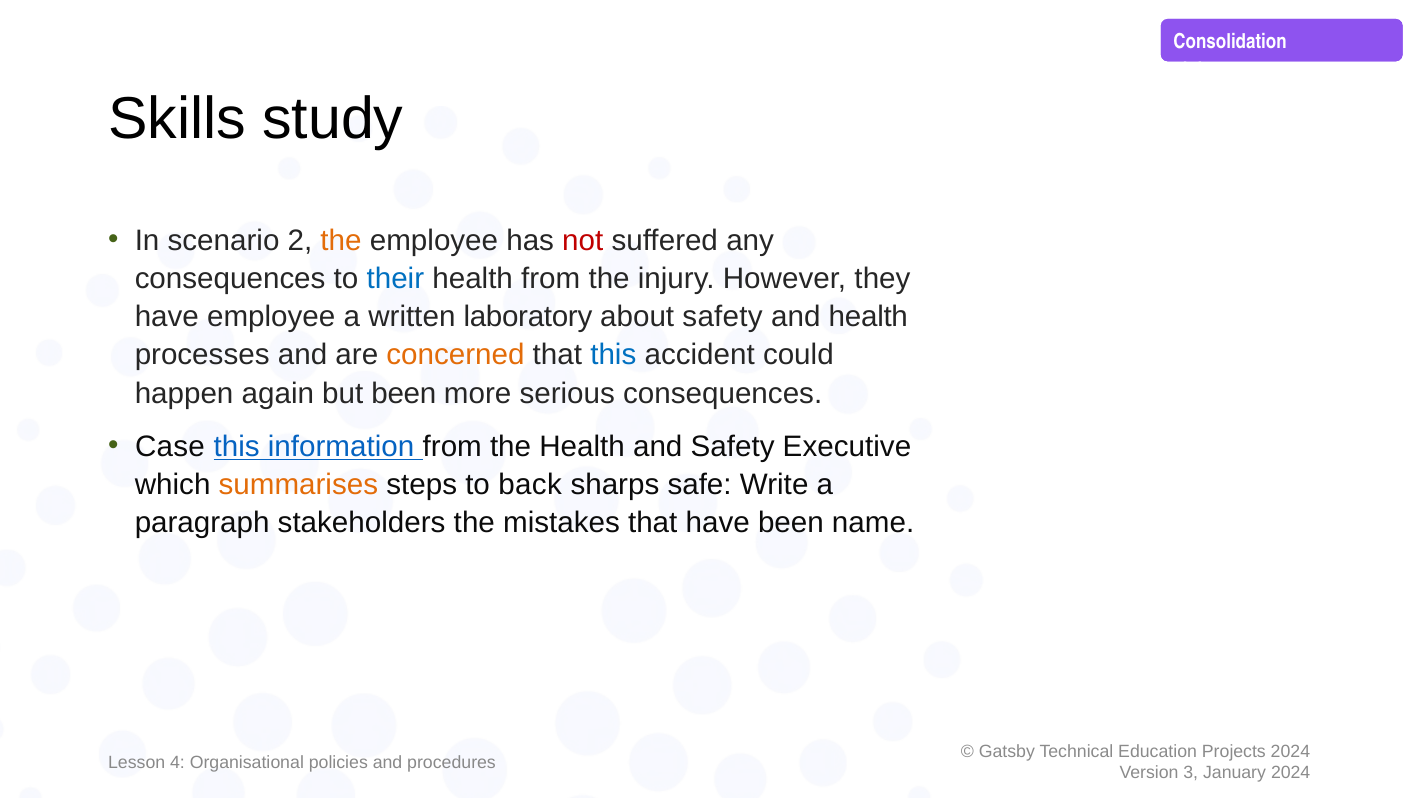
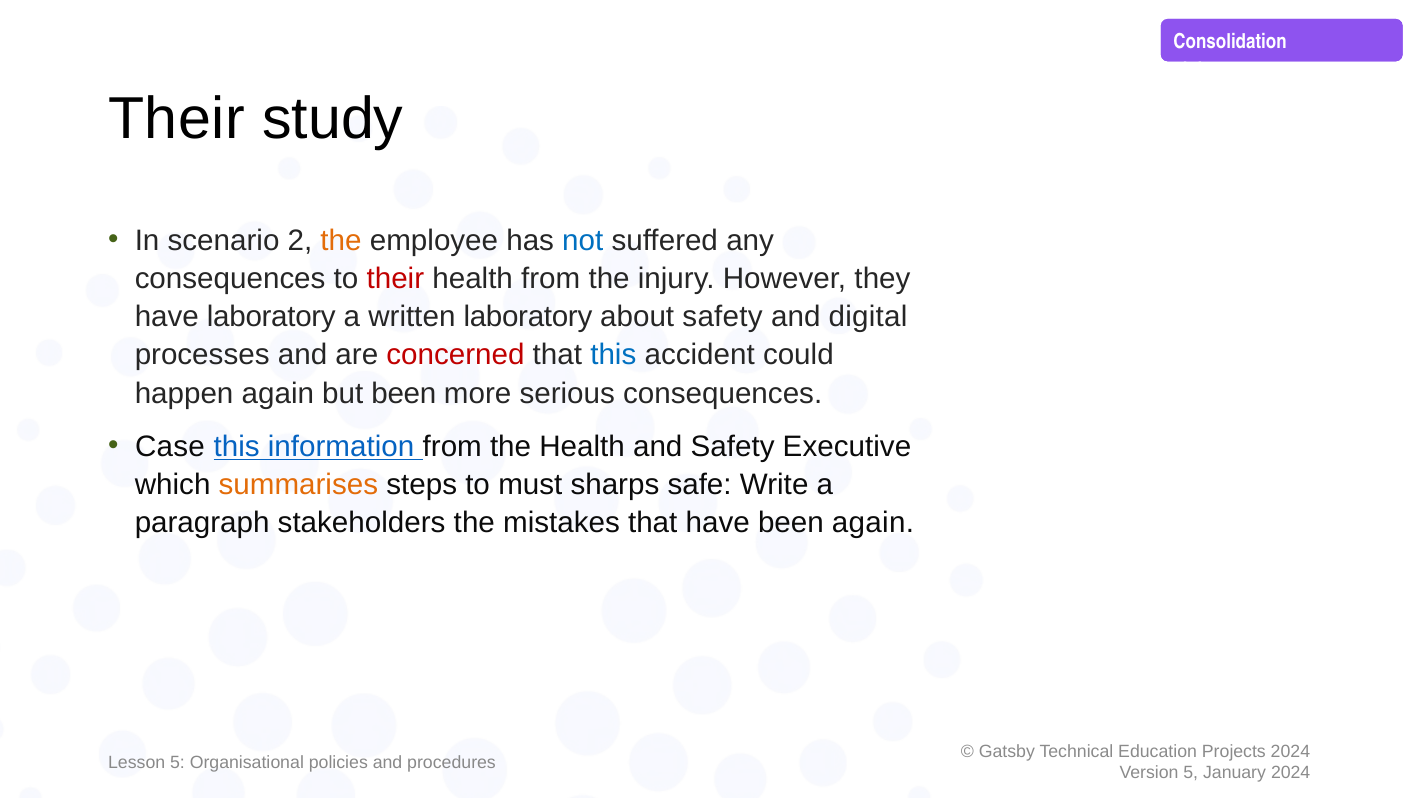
Skills: Skills -> Their (177, 119)
not colour: red -> blue (583, 240)
their colour: blue -> red (395, 279)
have employee: employee -> laboratory (271, 317)
and health: health -> digital (868, 317)
concerned colour: orange -> red (455, 355)
back: back -> must (530, 485)
been name: name -> again (873, 523)
Lesson 4: 4 -> 5 (178, 763)
3: 3 -> 5 (1191, 773)
